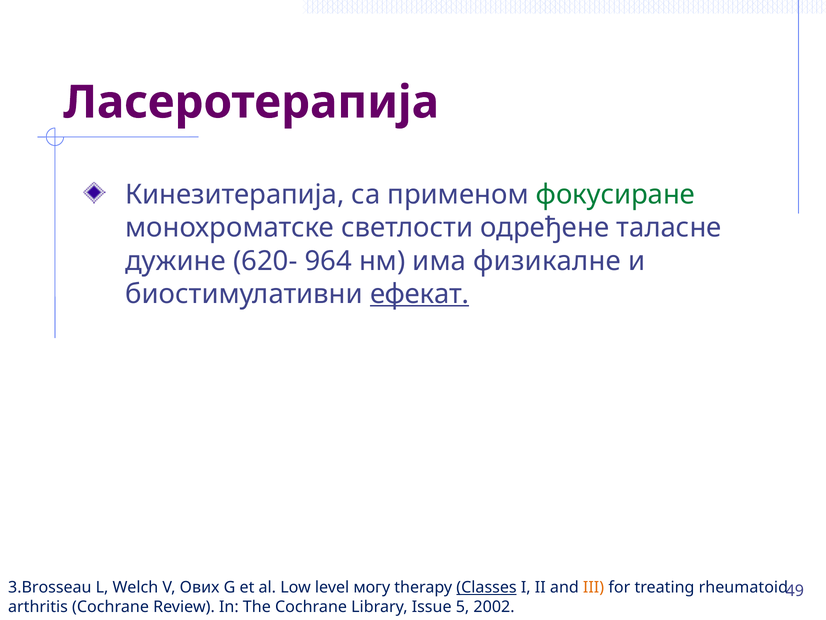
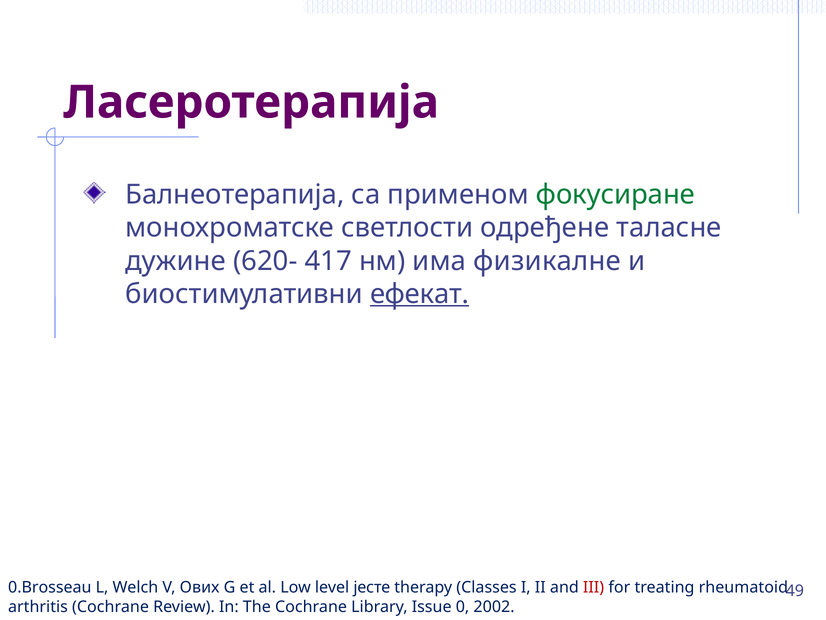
Кинезитерапија: Кинезитерапија -> Балнеотерапија (235, 195)
964: 964 -> 417 (328, 261)
3.Brosseau: 3.Brosseau -> 0.Brosseau (50, 587)
могу: могу -> јесте (372, 587)
Classes underline: present -> none (487, 587)
III colour: orange -> red (594, 587)
5: 5 -> 0 (463, 606)
